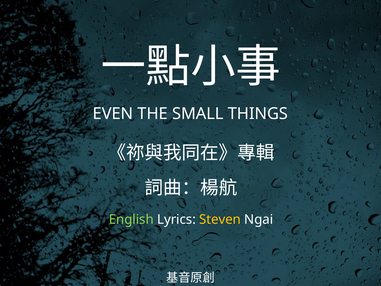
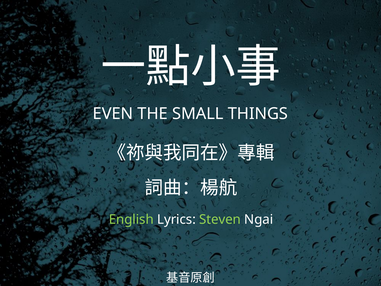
Steven colour: yellow -> light green (220, 219)
